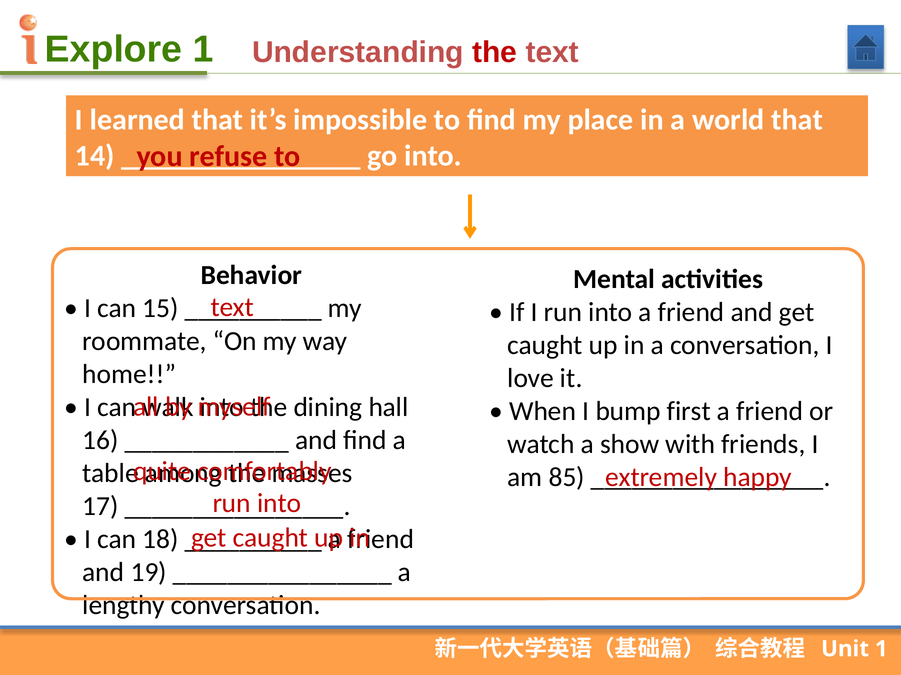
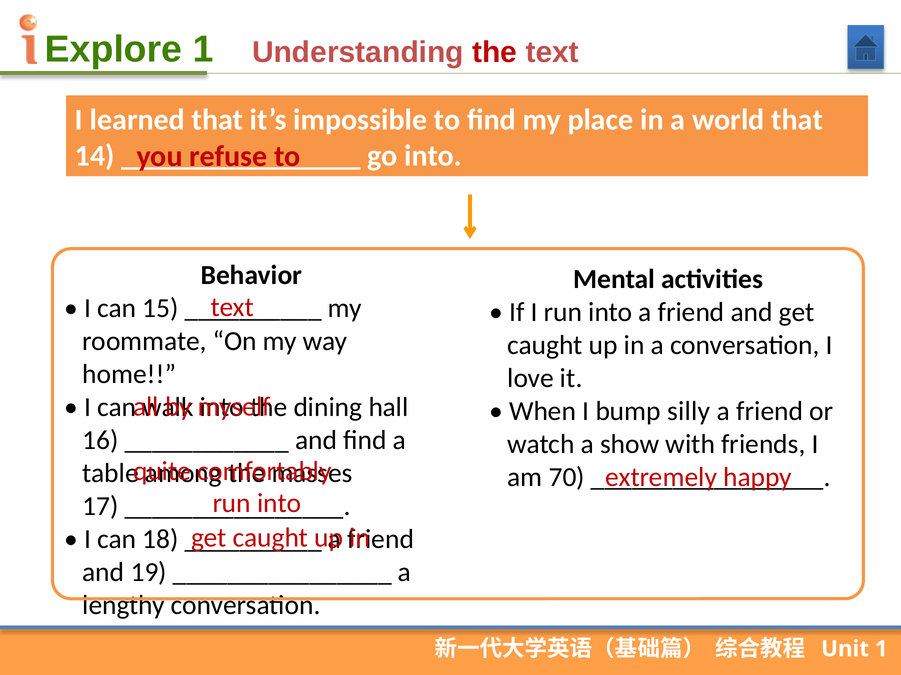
first: first -> silly (689, 412)
85: 85 -> 70 (567, 478)
